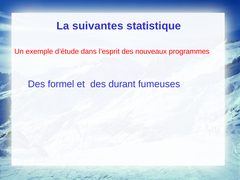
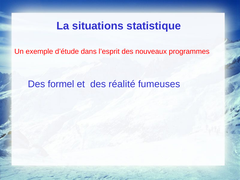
suivantes: suivantes -> situations (98, 26)
durant: durant -> réalité (122, 84)
